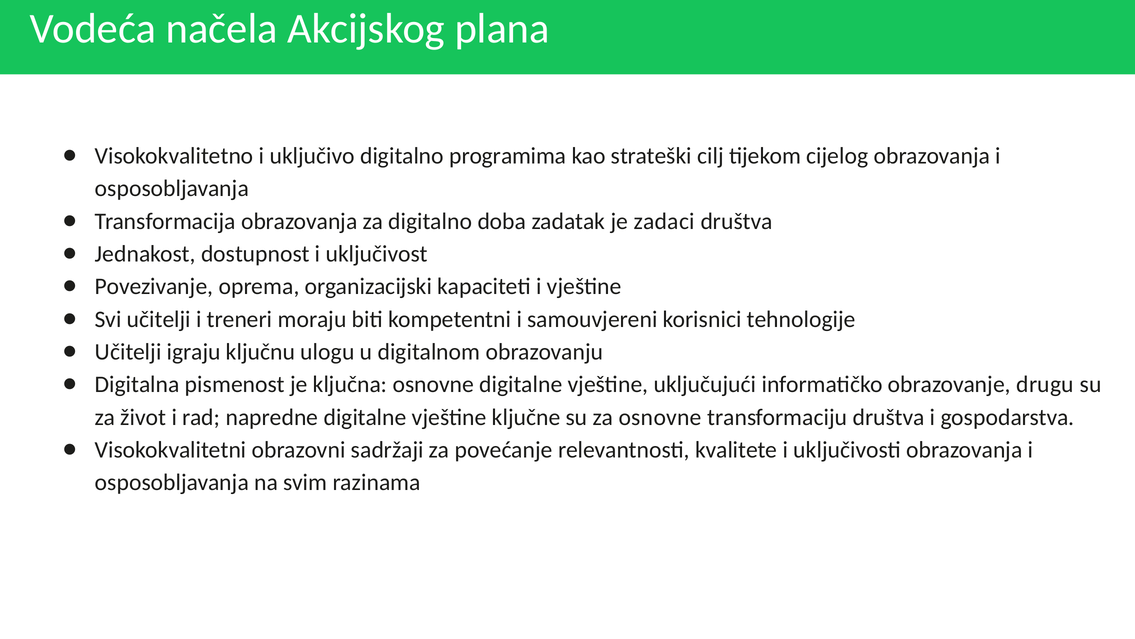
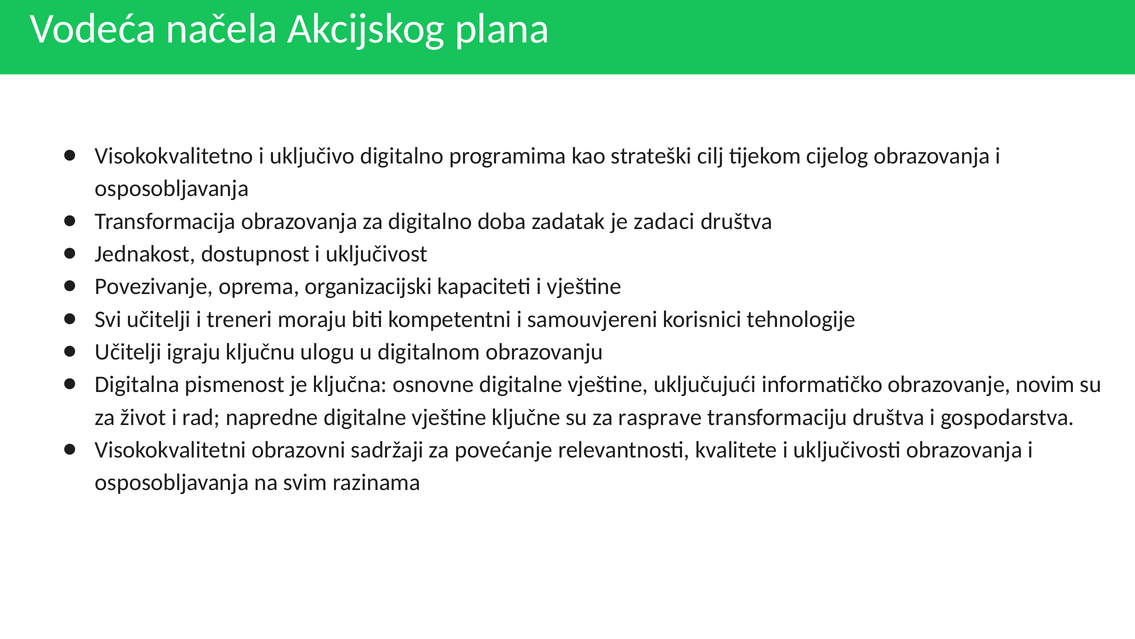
drugu: drugu -> novim (1045, 384)
za osnovne: osnovne -> rasprave (660, 417)
